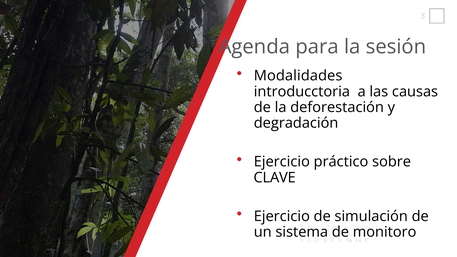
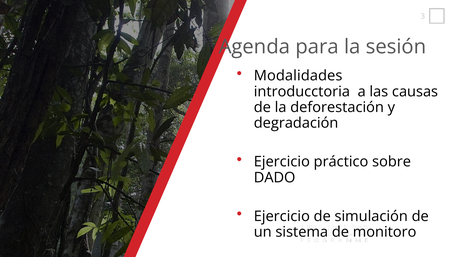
CLAVE: CLAVE -> DADO (275, 178)
